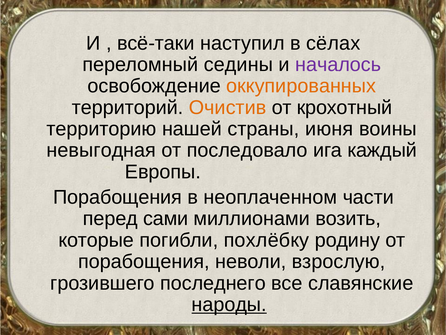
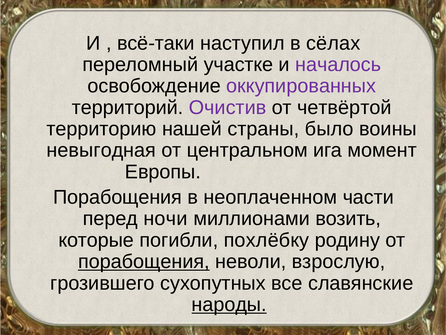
седины: седины -> участке (238, 65)
оккупированных colour: orange -> purple (301, 86)
Очистив colour: orange -> purple (228, 107)
крохотный: крохотный -> четвёртой (344, 107)
июня: июня -> было (329, 129)
последовало: последовало -> центральном (247, 150)
каждый: каждый -> момент (382, 150)
сами: сами -> ночи (165, 218)
порабощения underline: none -> present (144, 261)
последнего: последнего -> сухопутных (213, 283)
